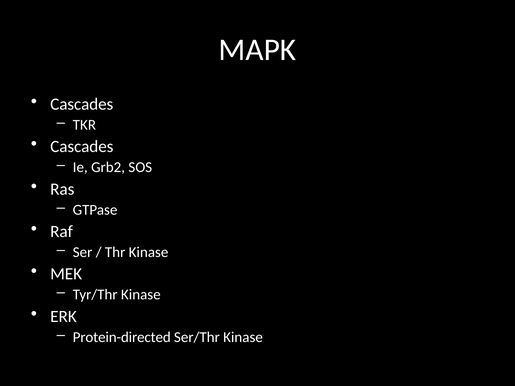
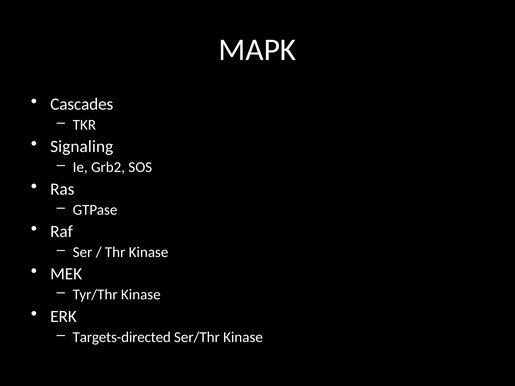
Cascades: Cascades -> Signaling (82, 147)
Protein-directed: Protein-directed -> Targets-directed (122, 337)
